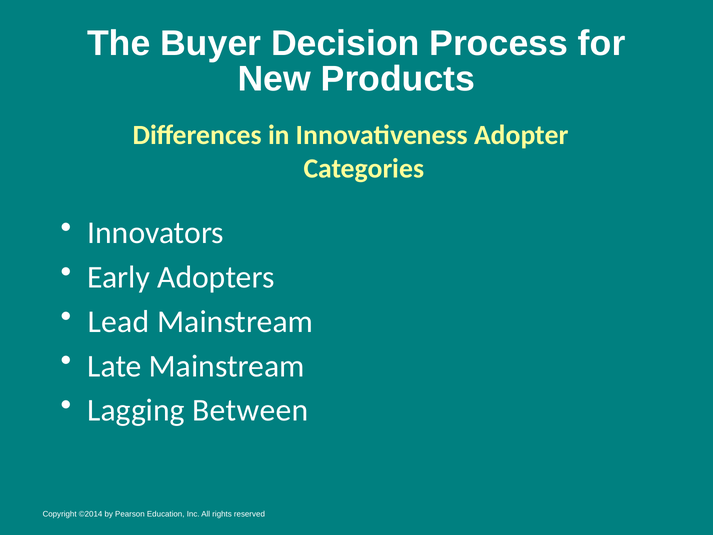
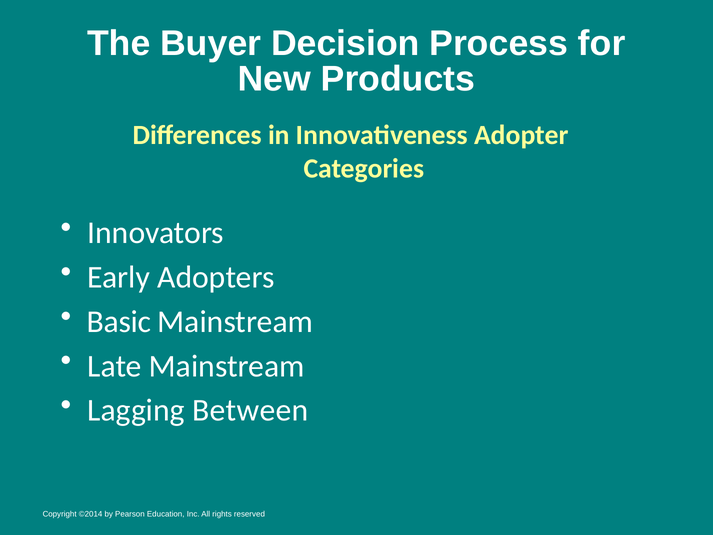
Lead: Lead -> Basic (119, 322)
